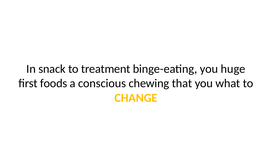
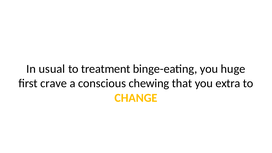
snack: snack -> usual (52, 69)
foods: foods -> crave (54, 83)
what: what -> extra (228, 83)
